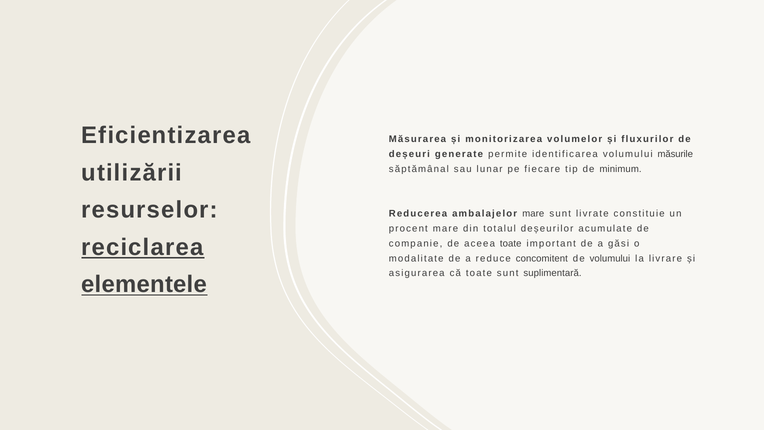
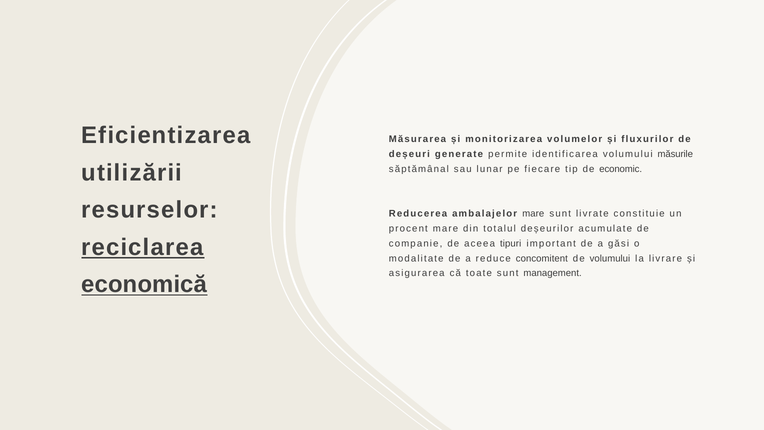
minimum: minimum -> economic (621, 169)
aceea toate: toate -> tipuri (511, 243)
suplimentară: suplimentară -> management (553, 273)
elementele: elementele -> economică (144, 284)
